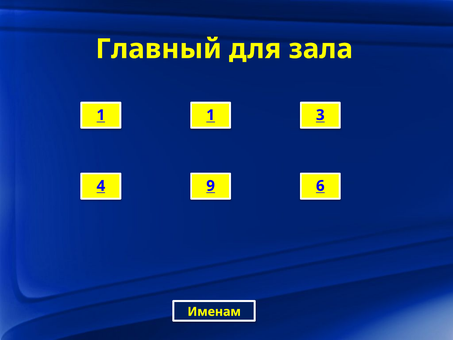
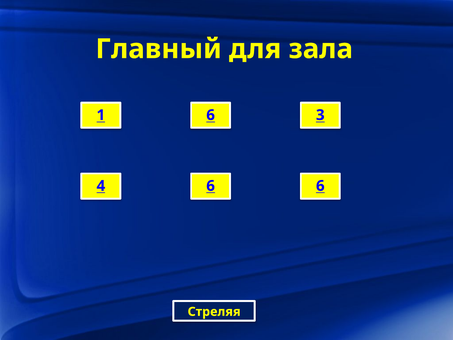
1 1: 1 -> 6 (211, 115)
4 9: 9 -> 6 (211, 186)
Именам: Именам -> Стреляя (214, 311)
